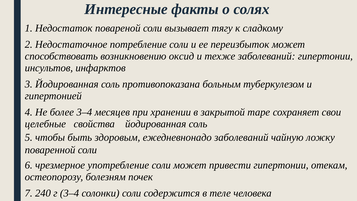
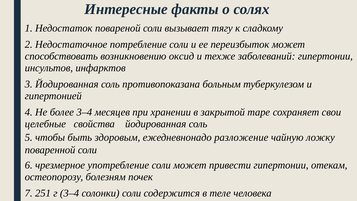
ежедневнонадо заболеваний: заболеваний -> разложение (241, 137)
240: 240 -> 251 (43, 193)
